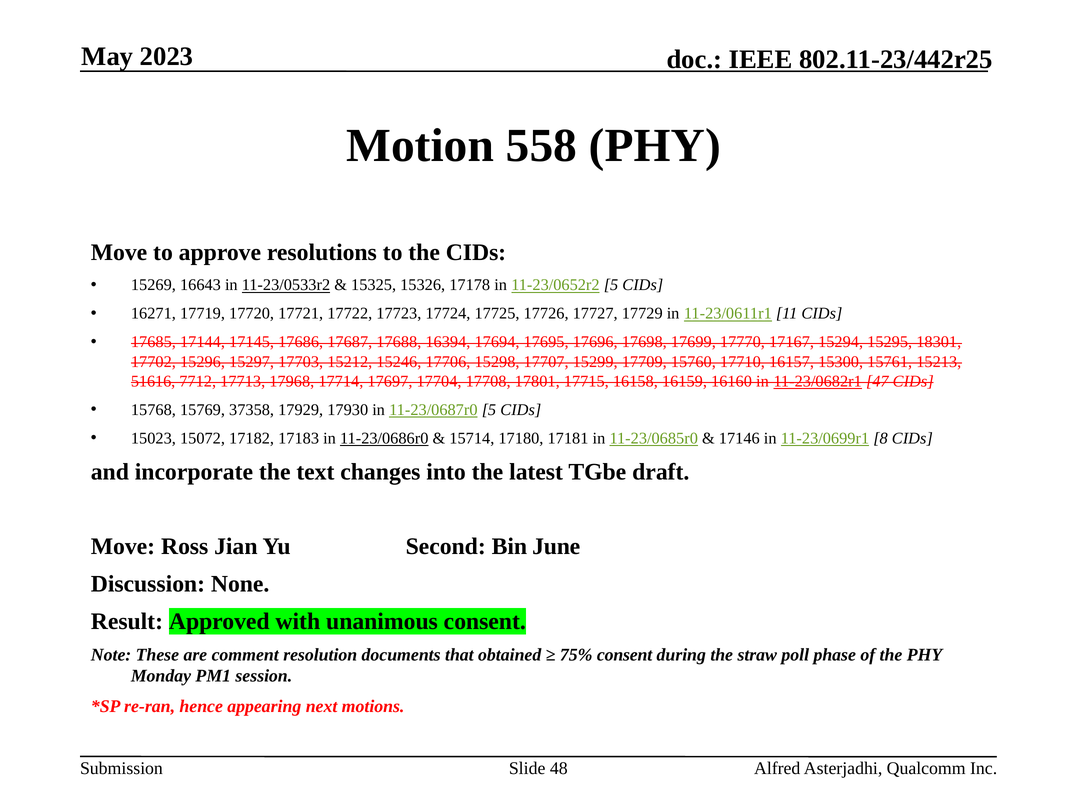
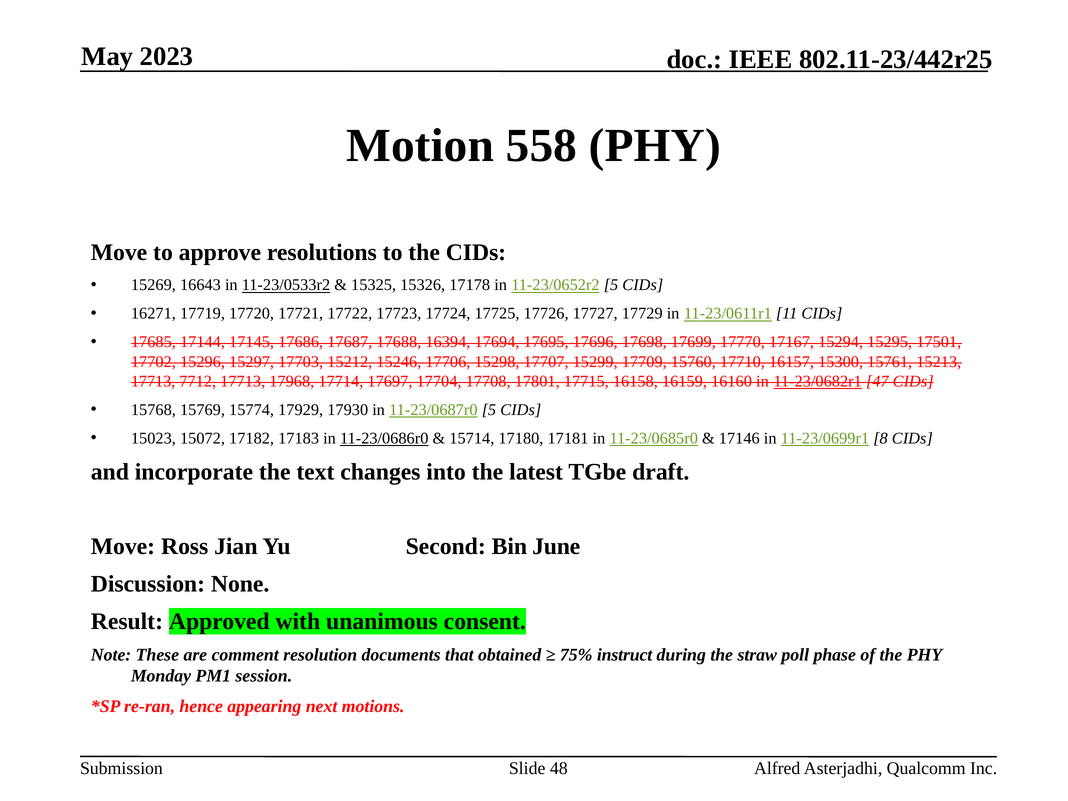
18301: 18301 -> 17501 (939, 342)
51616: 51616 -> 17713 (153, 381)
37358: 37358 -> 15774 (252, 410)
75% consent: consent -> instruct (625, 655)
